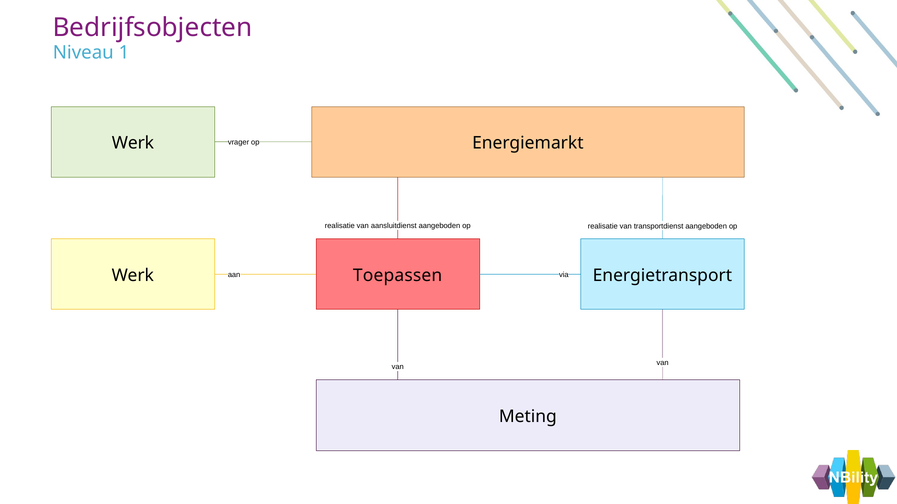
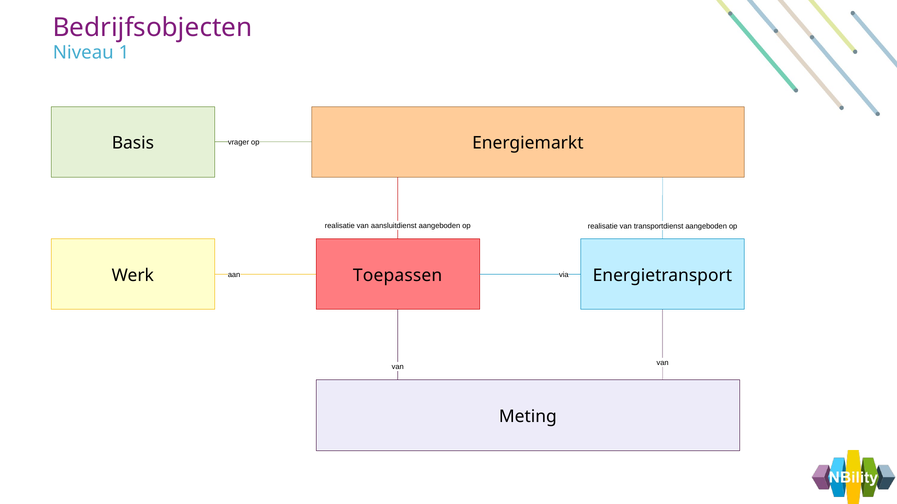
Werk: Werk -> Basis (133, 143)
